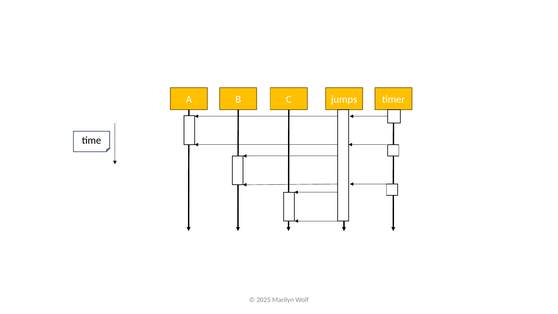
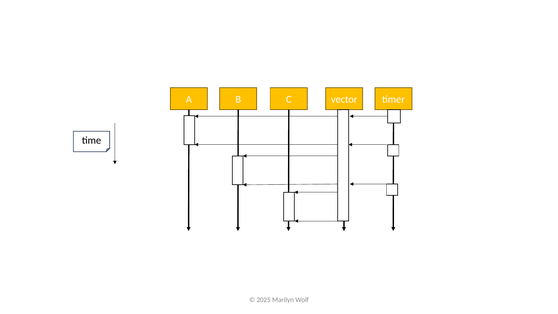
jumps: jumps -> vector (344, 99)
